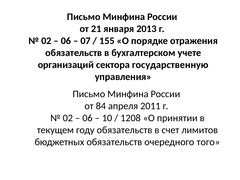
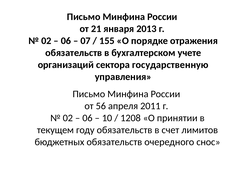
84: 84 -> 56 (101, 106)
того: того -> снос (208, 142)
